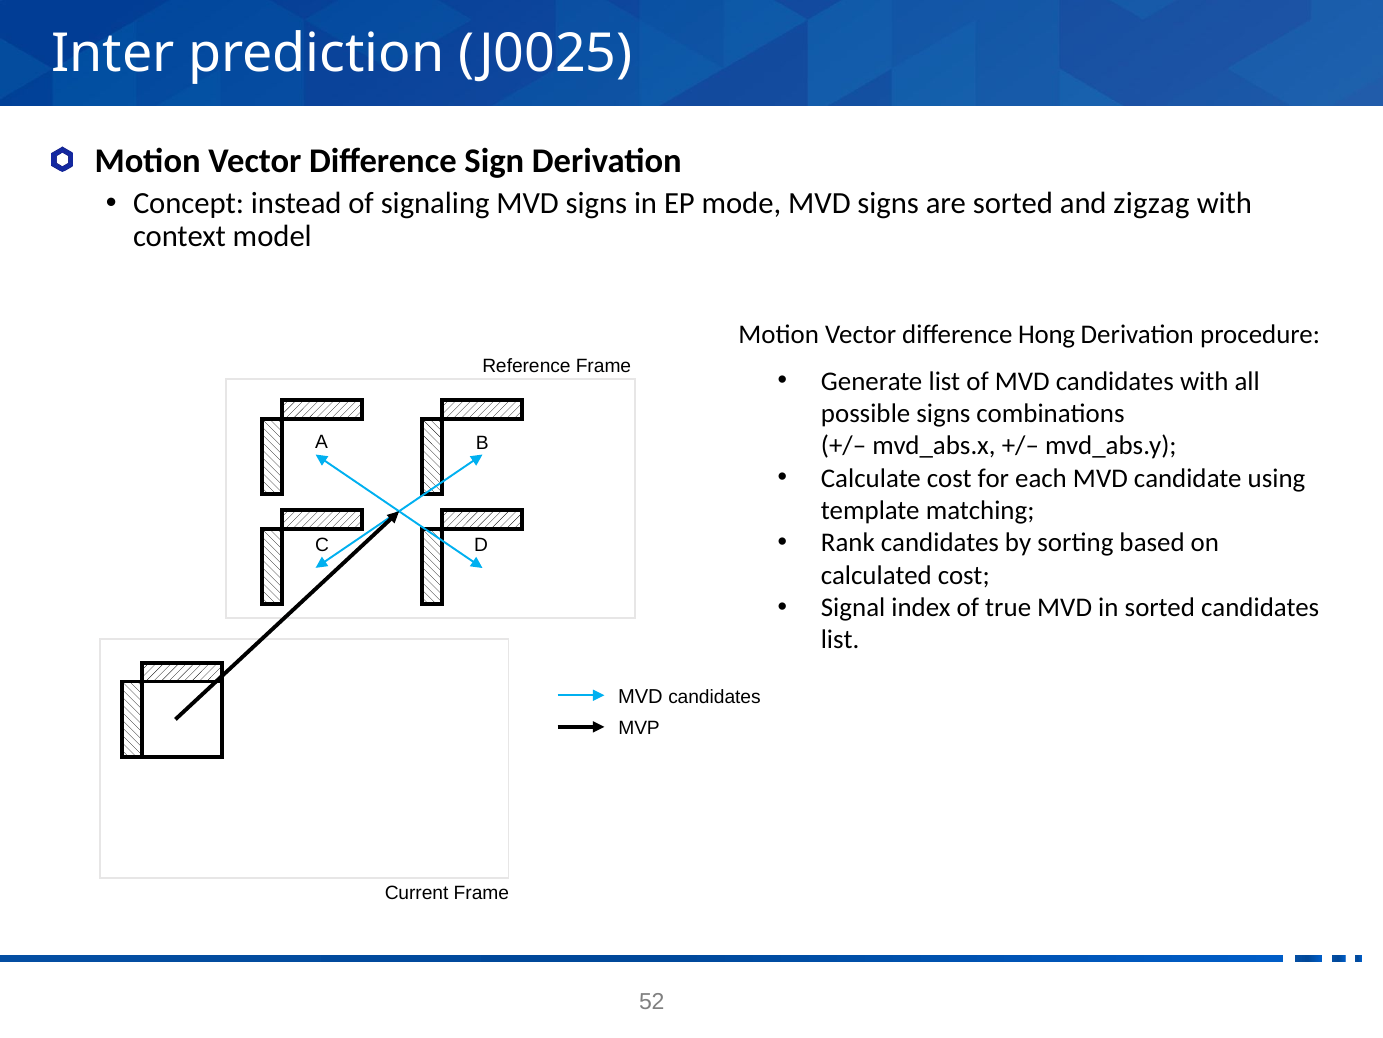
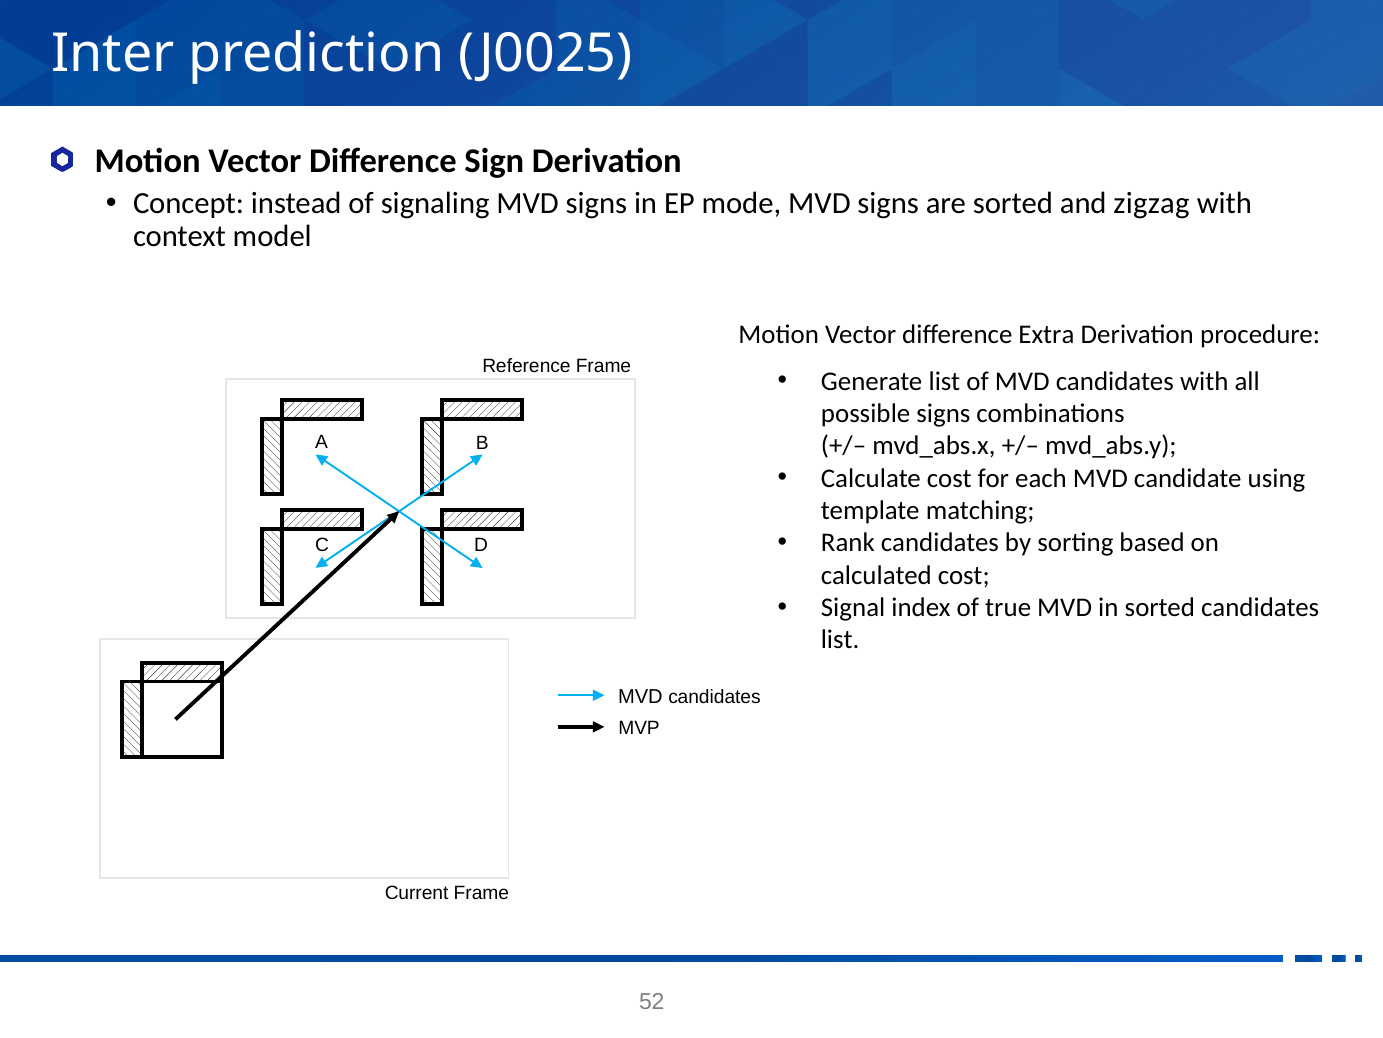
Hong: Hong -> Extra (1046, 334)
